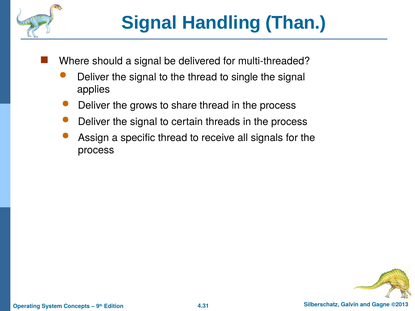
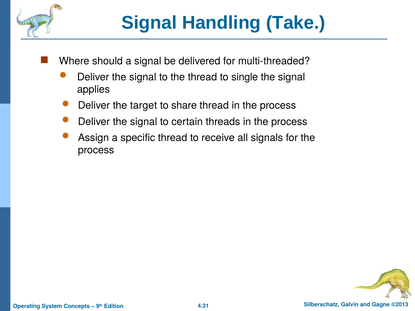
Than: Than -> Take (296, 23)
grows: grows -> target (144, 106)
